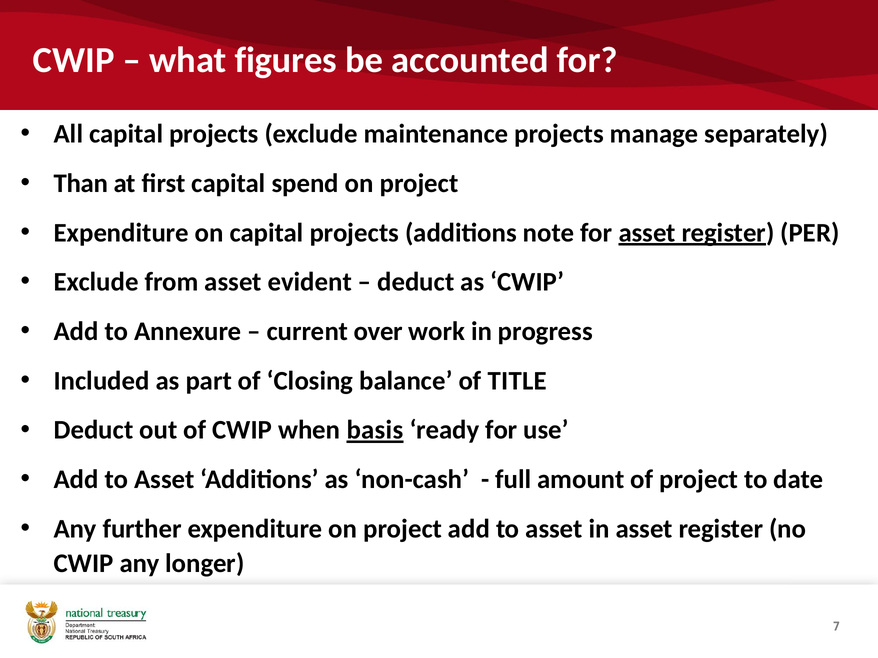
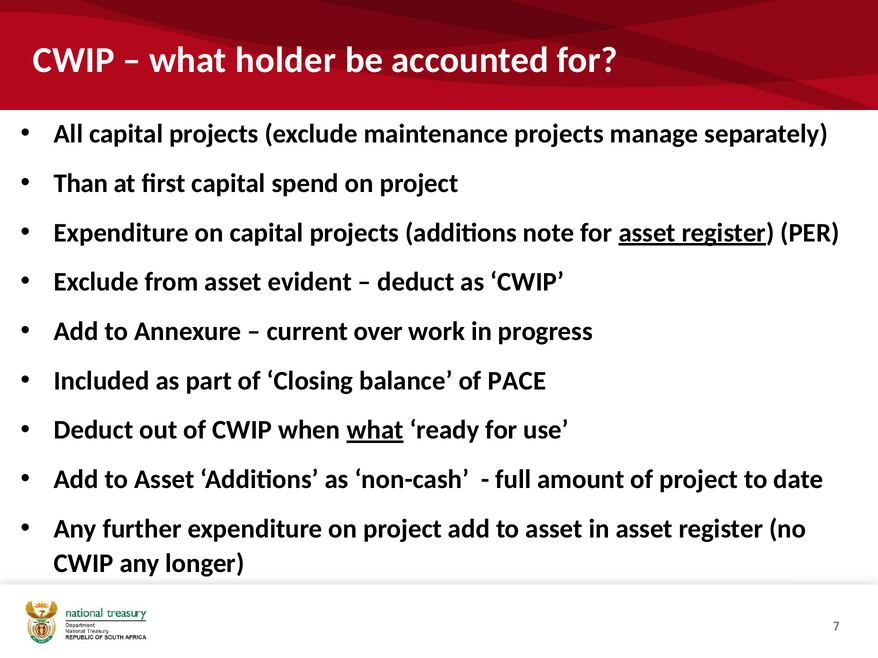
figures: figures -> holder (286, 60)
TITLE: TITLE -> PACE (517, 381)
when basis: basis -> what (375, 430)
